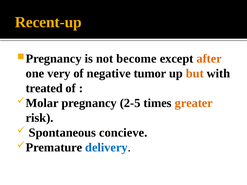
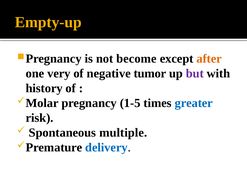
Recent-up: Recent-up -> Empty-up (48, 22)
but colour: orange -> purple (195, 74)
treated: treated -> history (44, 88)
2-5: 2-5 -> 1-5 (130, 103)
greater colour: orange -> blue (194, 103)
concieve: concieve -> multiple (123, 133)
